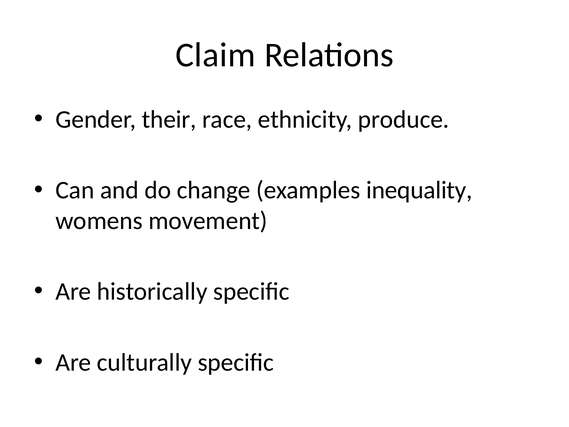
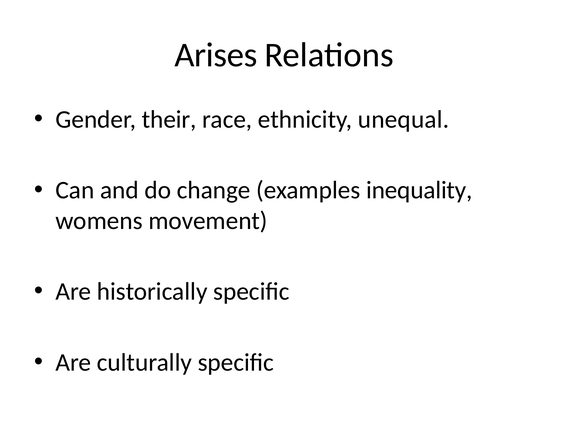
Claim: Claim -> Arises (216, 55)
produce: produce -> unequal (404, 119)
